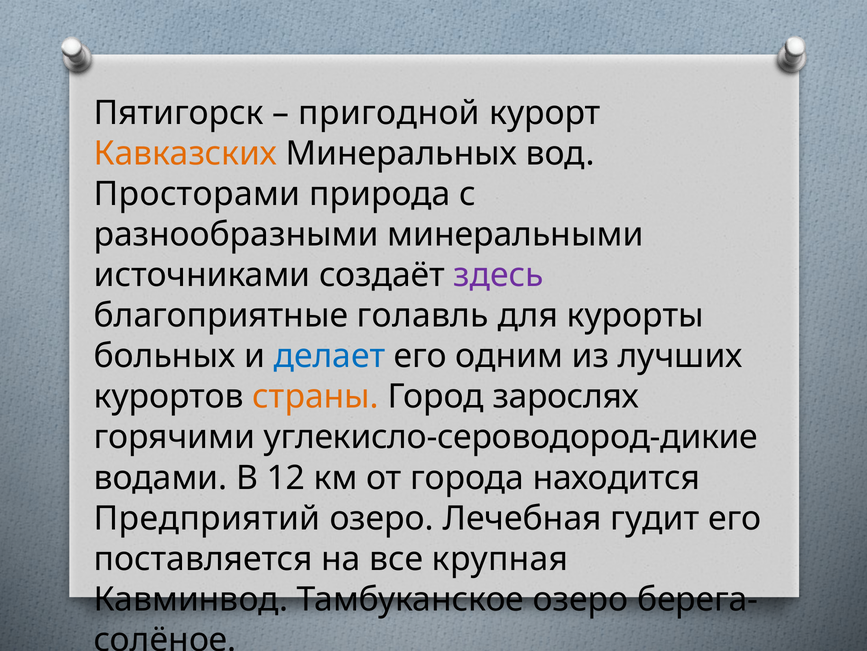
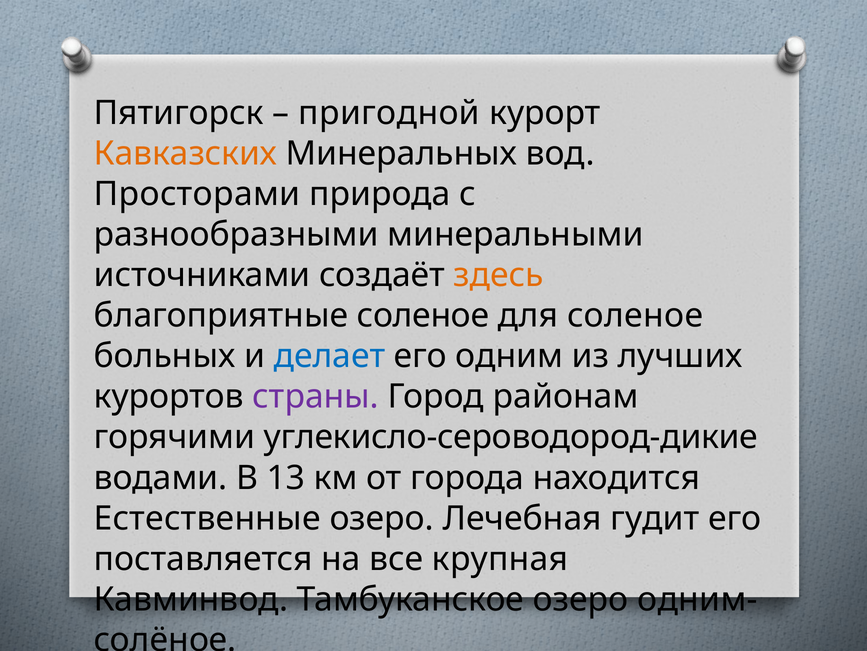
здесь colour: purple -> orange (499, 275)
благоприятные голавль: голавль -> соленое (423, 315)
для курорты: курорты -> соленое (635, 315)
страны colour: orange -> purple (316, 396)
зарослях: зарослях -> районам (566, 396)
12: 12 -> 13 (286, 477)
Предприятий: Предприятий -> Естественные (207, 518)
берега-: берега- -> одним- (697, 599)
